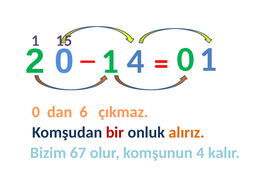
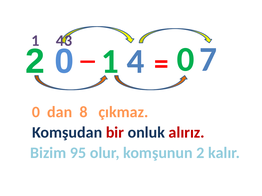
15: 15 -> 43 (64, 41)
1: 1 -> 7 (208, 59)
6: 6 -> 8 (84, 112)
alırız colour: orange -> red (187, 133)
67: 67 -> 95 (78, 153)
komşunun 4: 4 -> 2 (200, 153)
